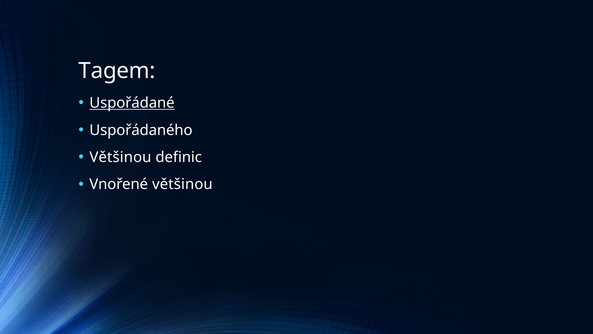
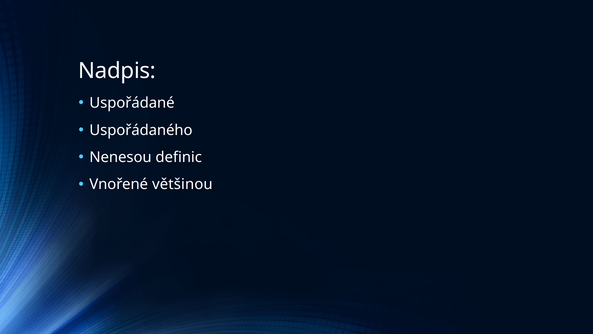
Tagem: Tagem -> Nadpis (117, 71)
Uspořádané underline: present -> none (132, 103)
Většinou: Většinou -> Nenesou (121, 157)
